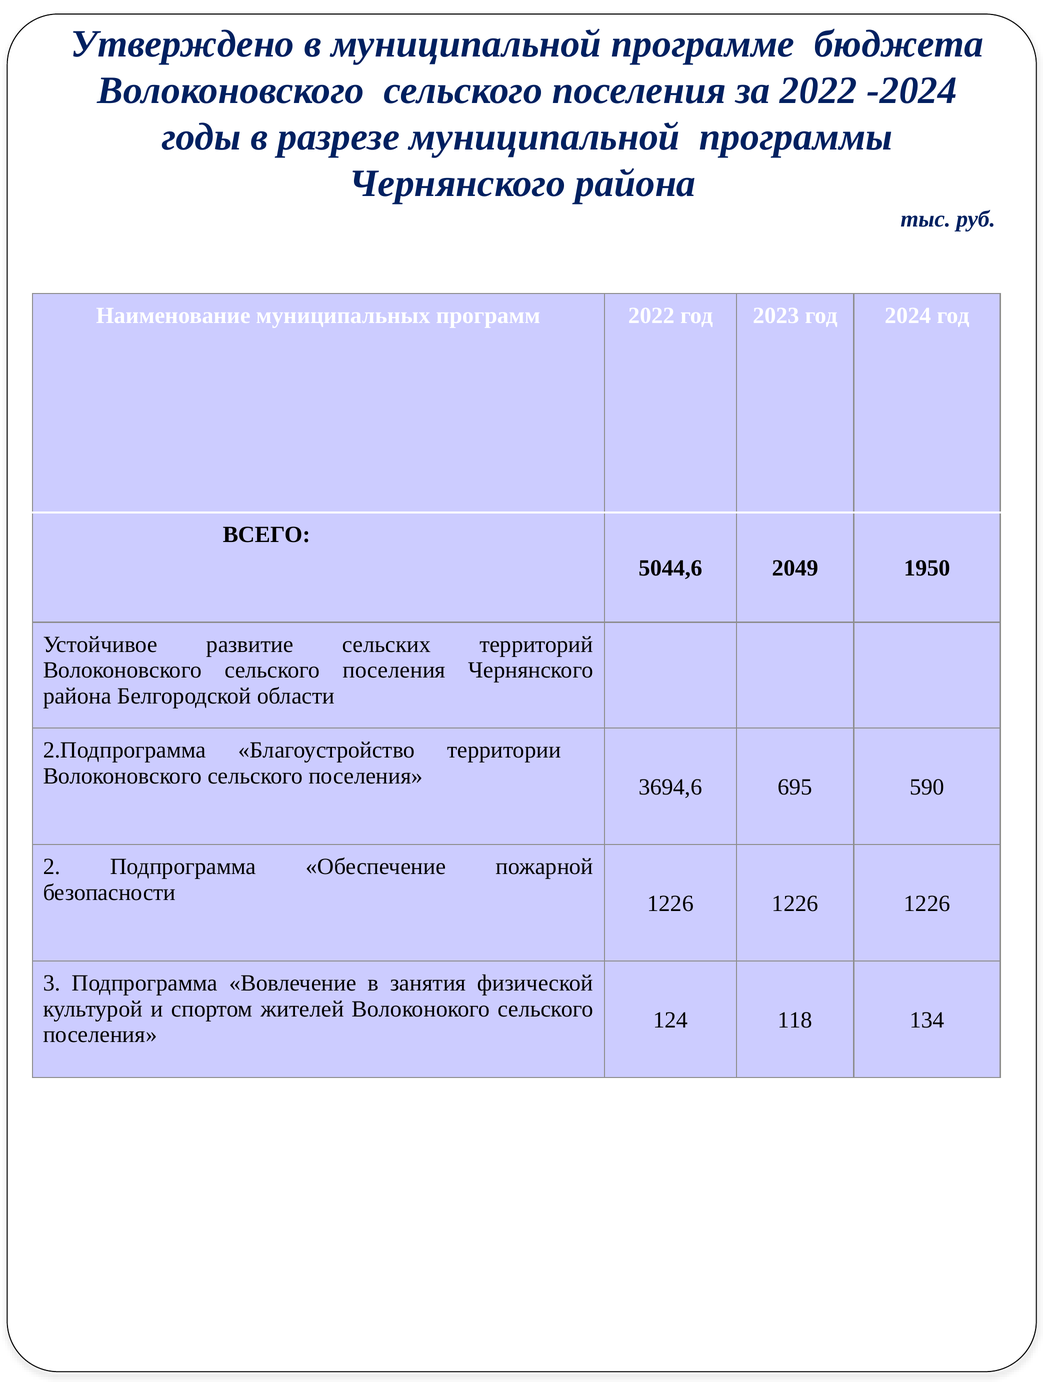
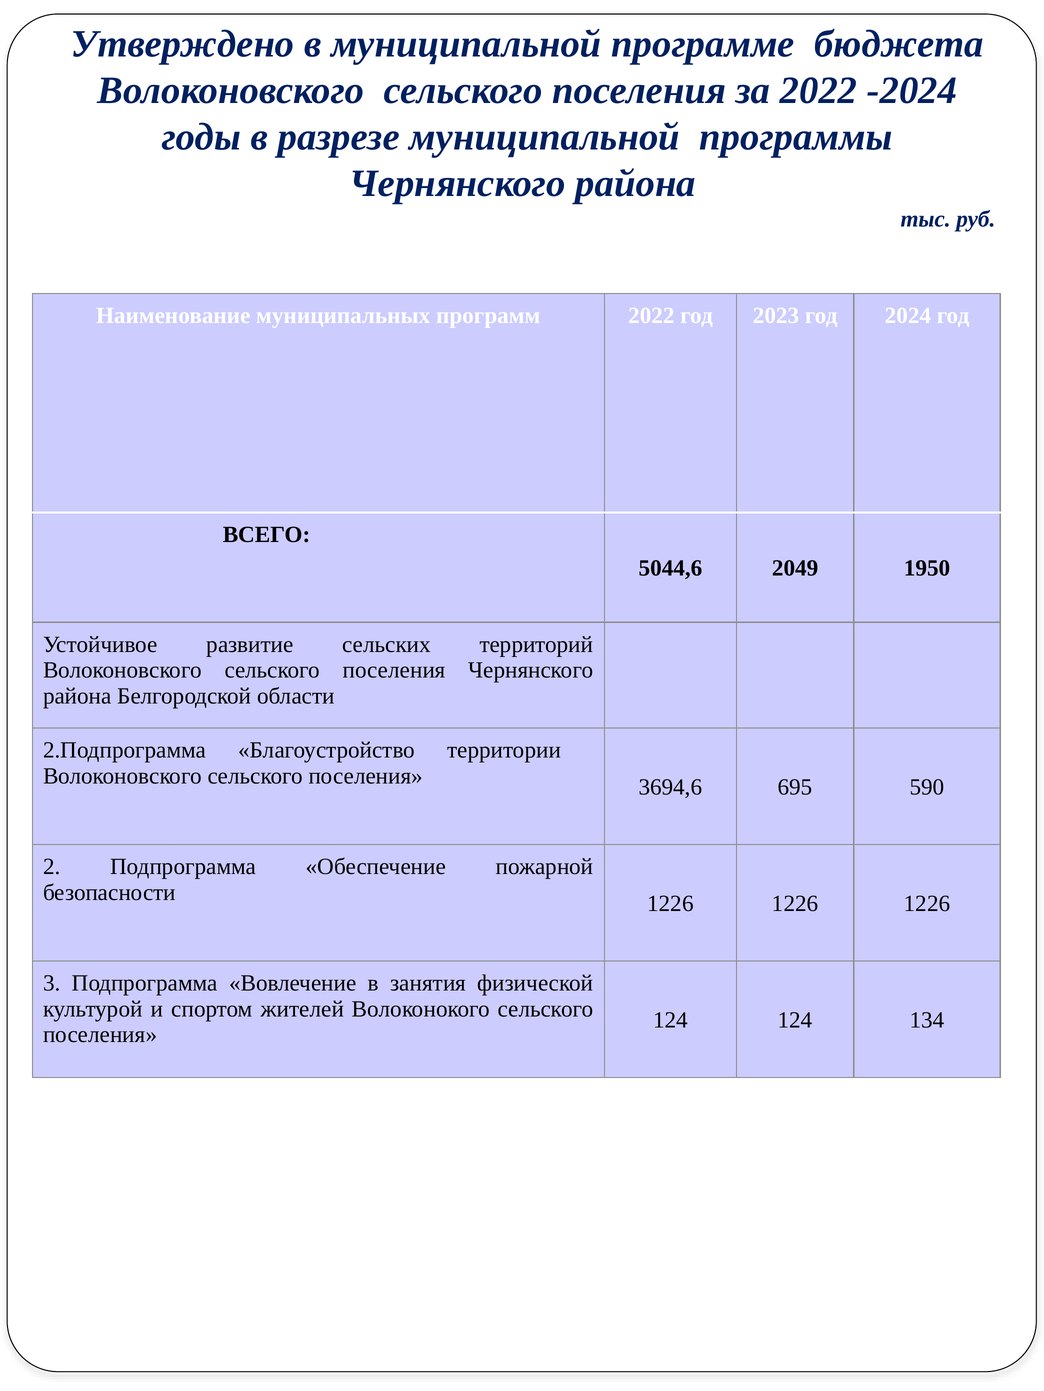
124 118: 118 -> 124 (795, 1021)
